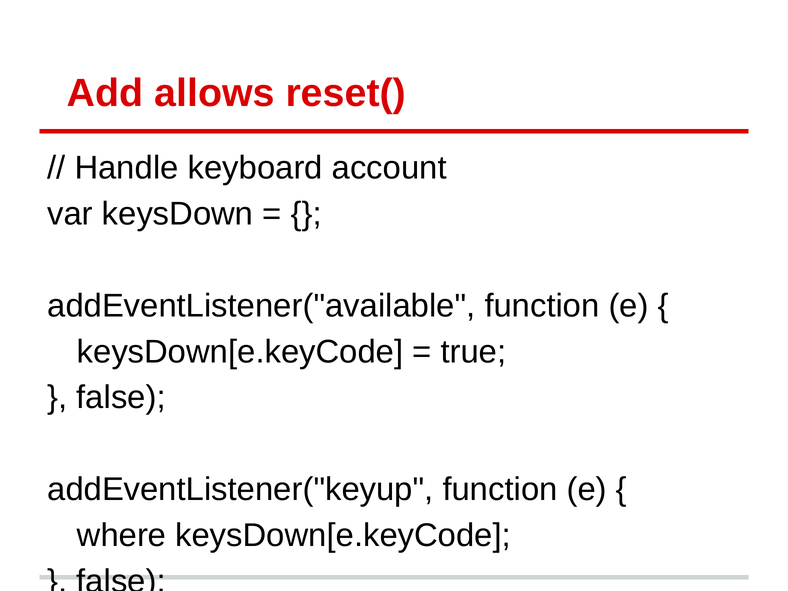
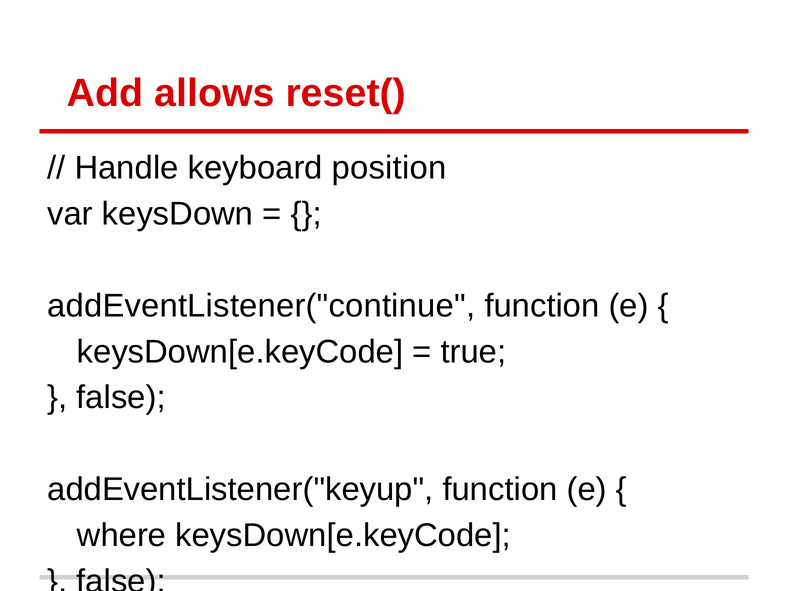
account: account -> position (389, 168)
addEventListener("available: addEventListener("available -> addEventListener("continue (261, 306)
